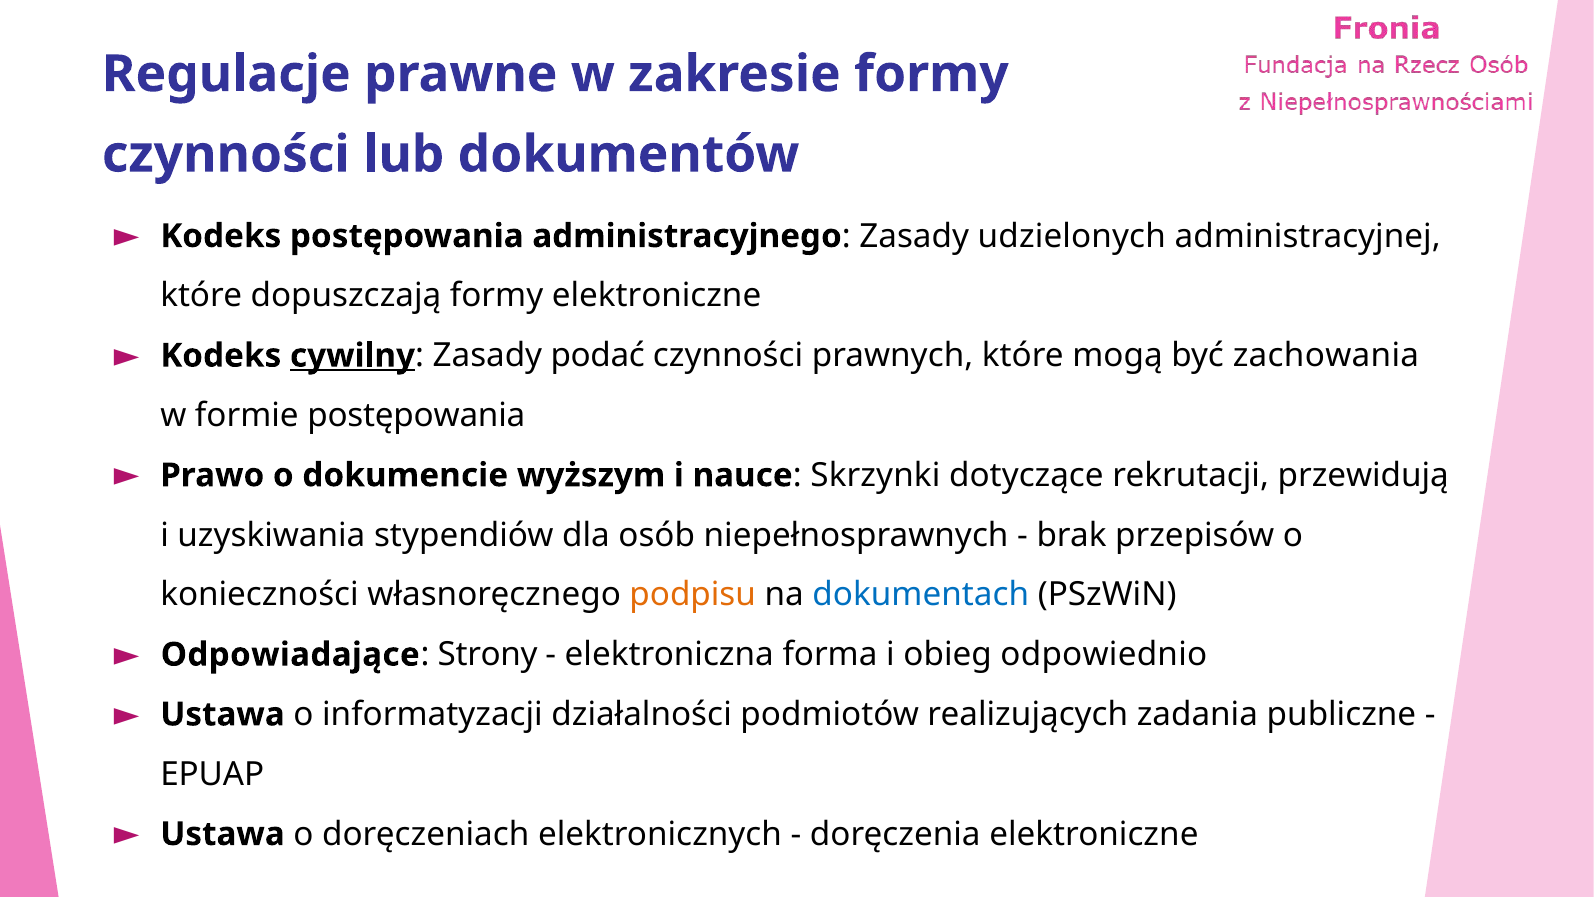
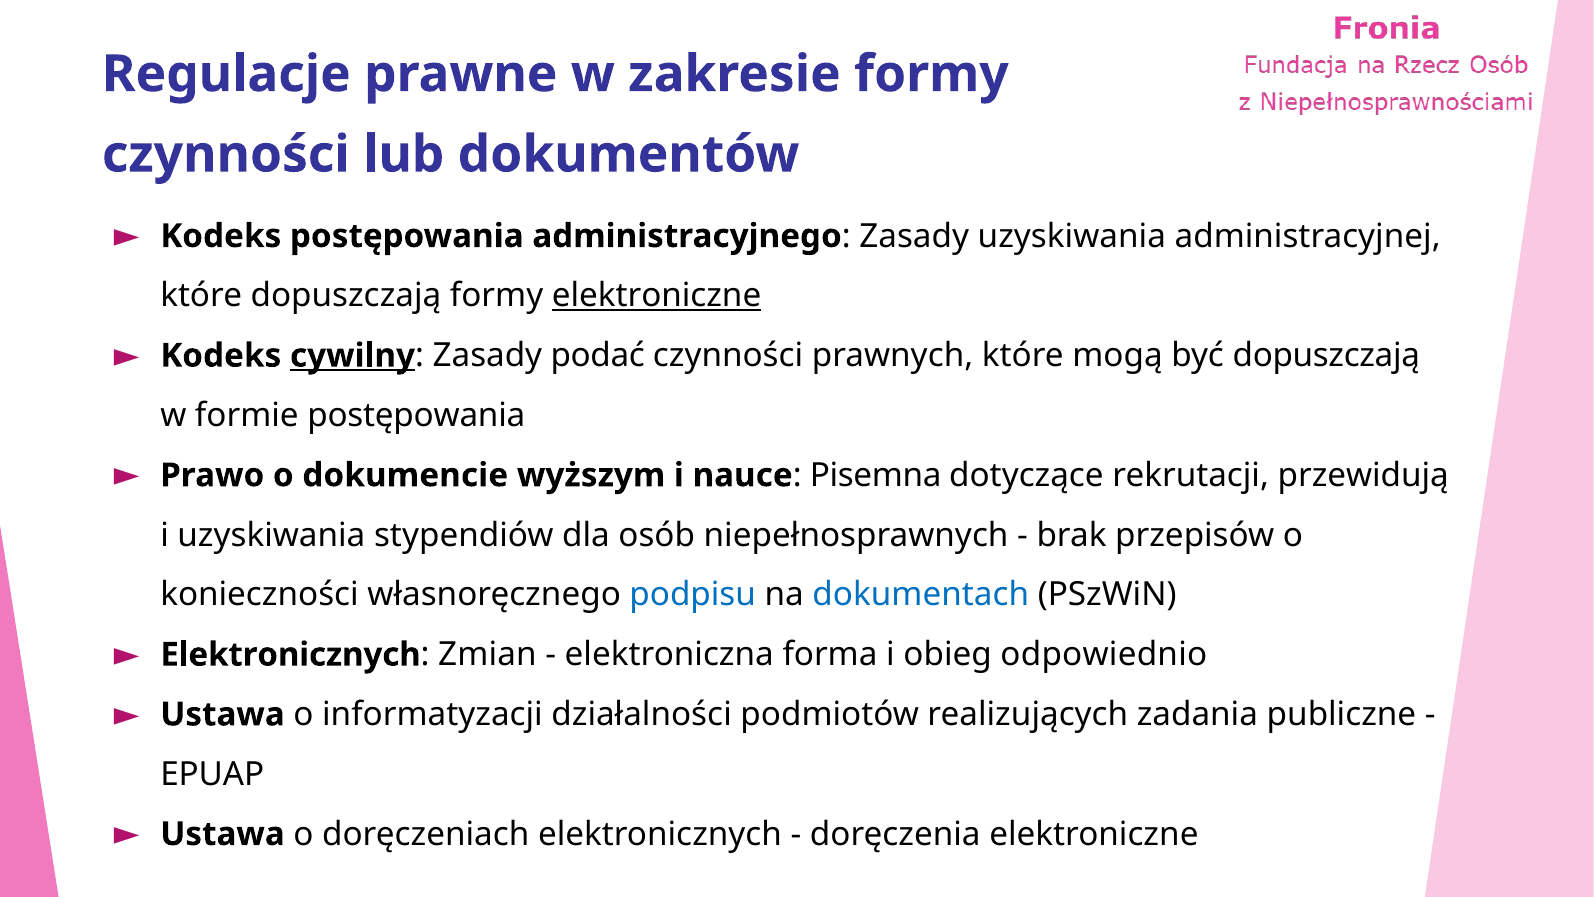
Zasady udzielonych: udzielonych -> uzyskiwania (1072, 236)
elektroniczne underline: none -> present (657, 296)
być zachowania: zachowania -> dopuszczają (1326, 356)
Skrzynki: Skrzynki -> Pisemna (876, 475)
podpisu colour: orange -> blue (693, 595)
Odpowiadające: Odpowiadające -> Elektronicznych (291, 654)
Strony: Strony -> Zmian (487, 654)
